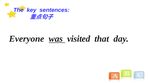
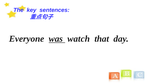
visited: visited -> watch (79, 39)
